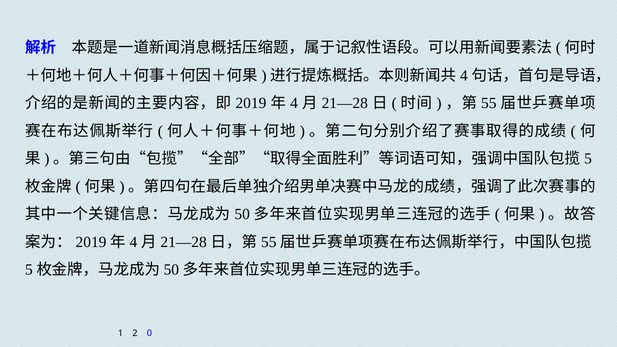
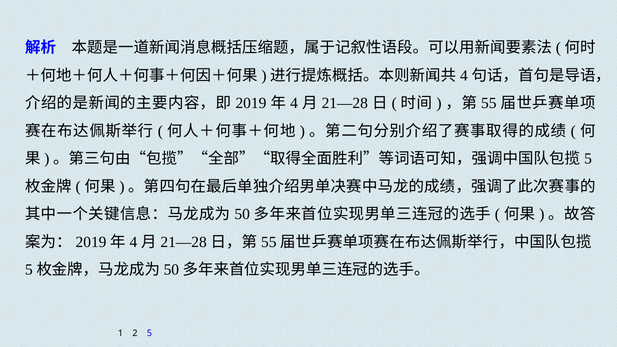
0: 0 -> 5 (149, 334)
